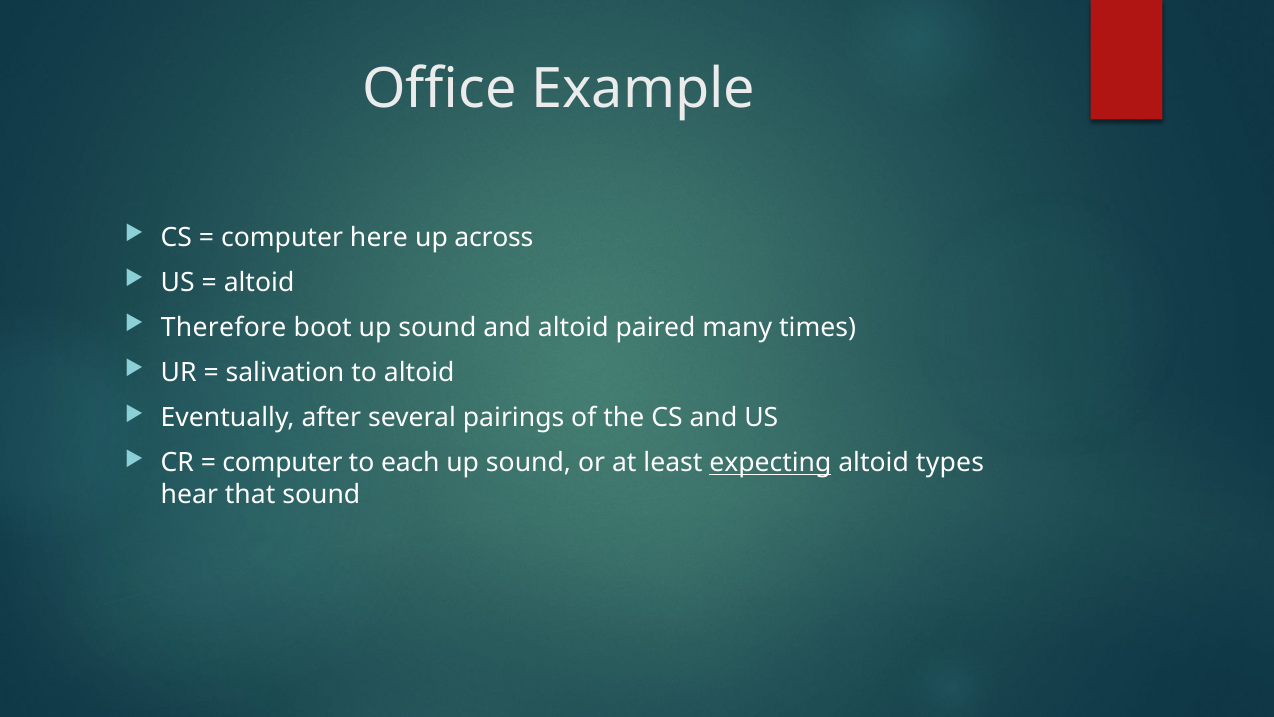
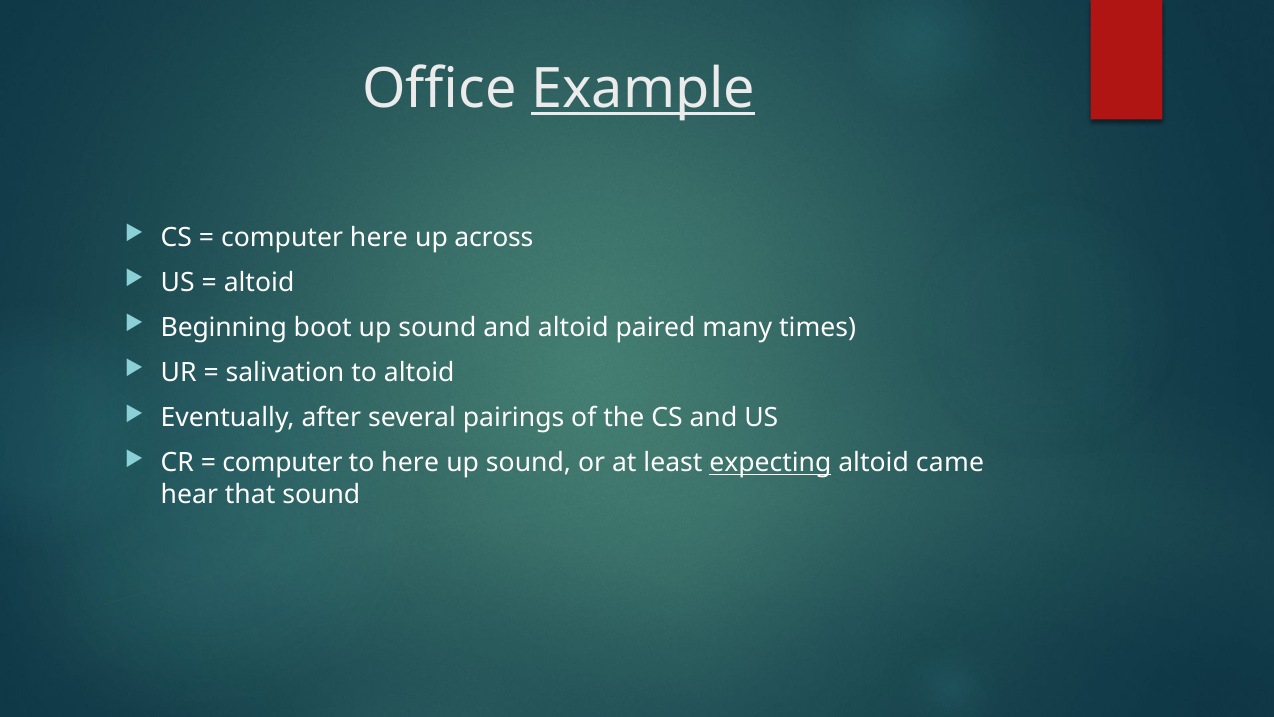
Example underline: none -> present (643, 89)
Therefore: Therefore -> Beginning (224, 327)
to each: each -> here (410, 463)
types: types -> came (950, 463)
